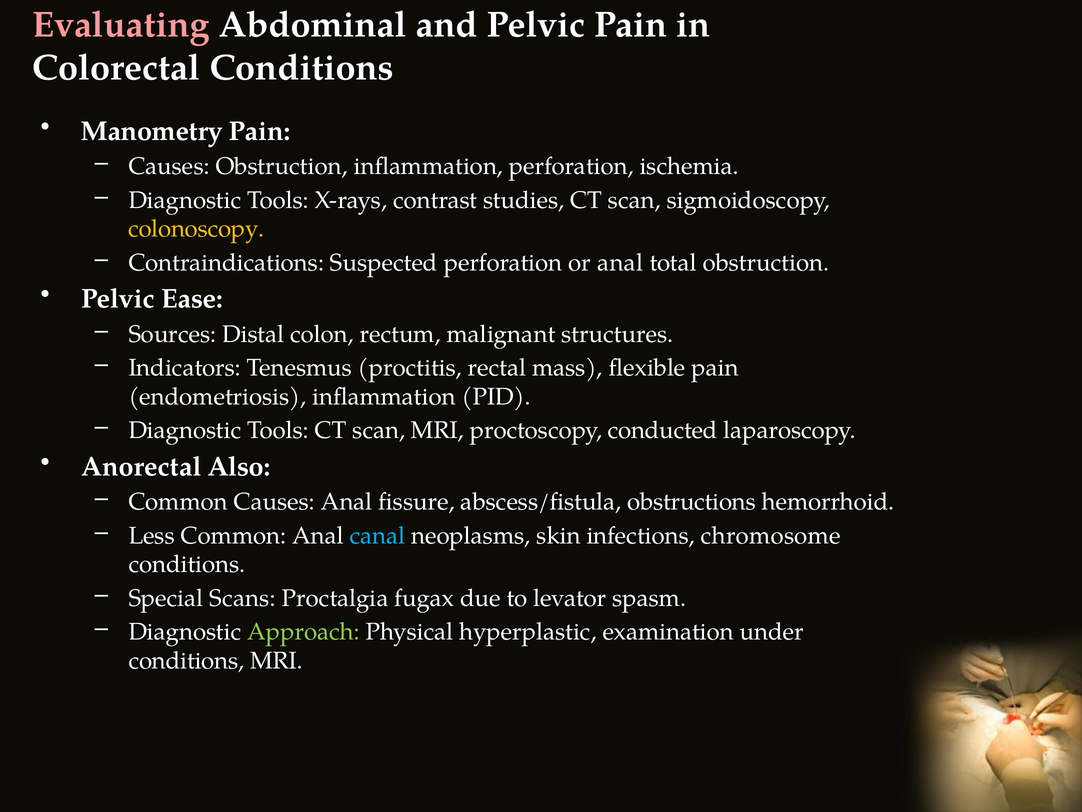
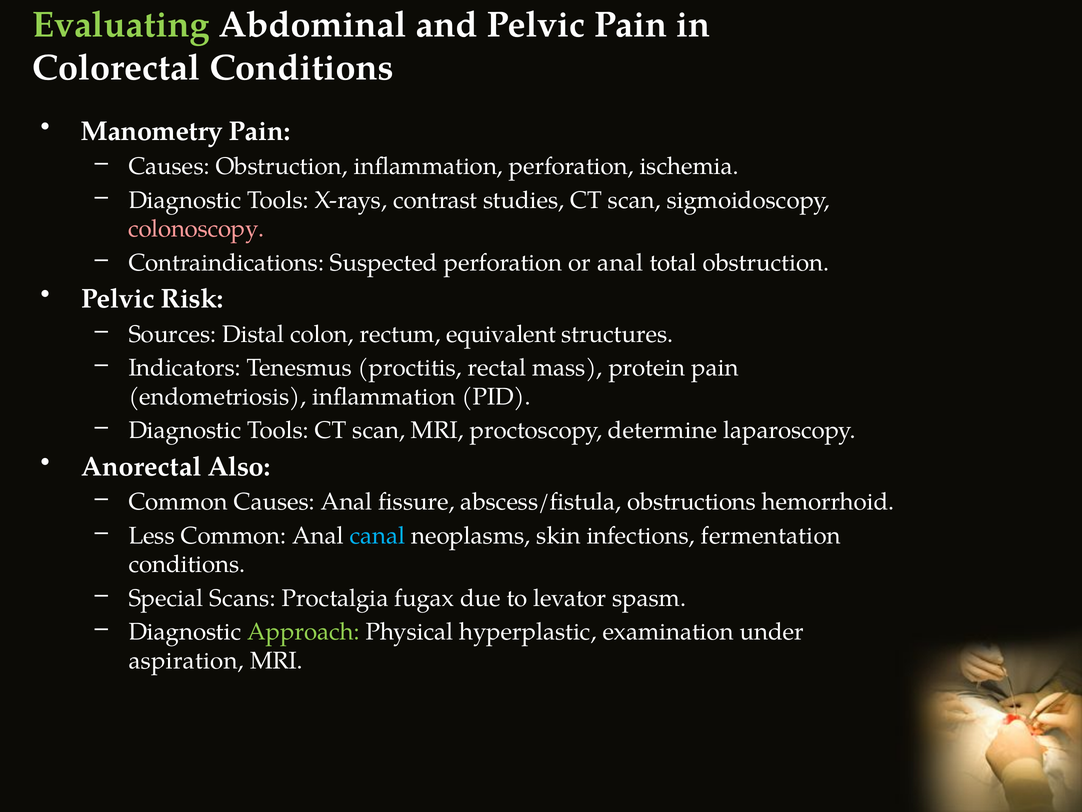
Evaluating colour: pink -> light green (121, 25)
colonoscopy colour: yellow -> pink (196, 229)
Ease: Ease -> Risk (192, 299)
malignant: malignant -> equivalent (501, 334)
flexible: flexible -> protein (647, 368)
conducted: conducted -> determine (663, 430)
chromosome: chromosome -> fermentation (771, 535)
conditions: conditions -> aspiration (186, 660)
